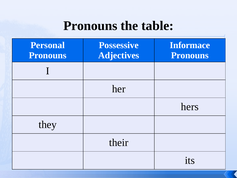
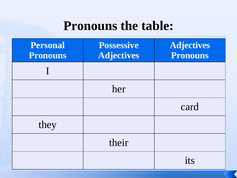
Informace: Informace -> Adjectives (190, 45)
hers: hers -> card (190, 107)
